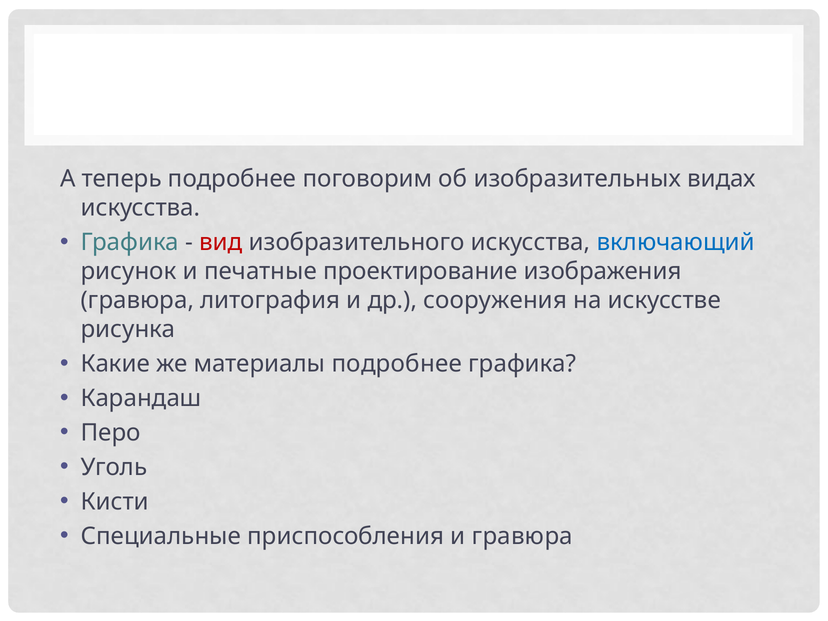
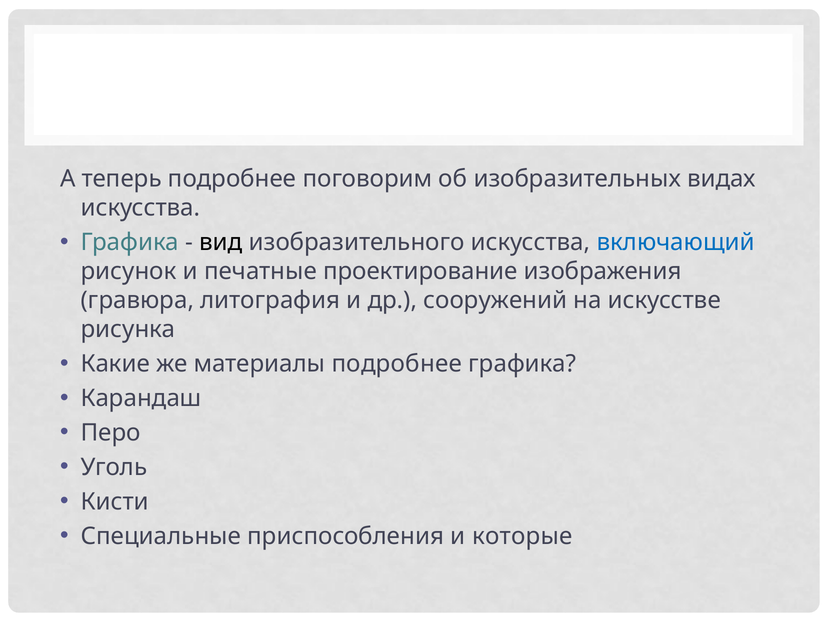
вид colour: red -> black (221, 242)
сооружения: сооружения -> сооружений (495, 300)
и гравюра: гравюра -> которые (522, 536)
